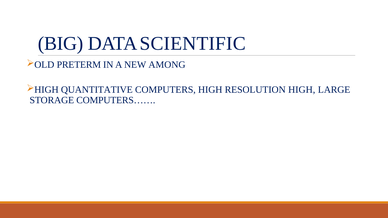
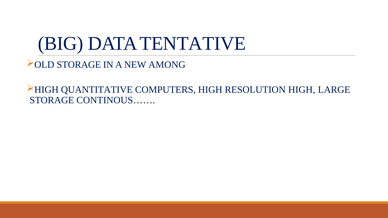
SCIENTIFIC: SCIENTIFIC -> TENTATIVE (193, 43)
PRETERM: PRETERM -> STORAGE (79, 65)
COMPUTERS……: COMPUTERS…… -> CONTINOUS…… (116, 100)
